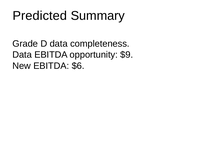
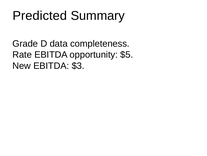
Data: Data -> Rate (22, 54)
$9: $9 -> $5 (127, 54)
$6: $6 -> $3 (78, 65)
